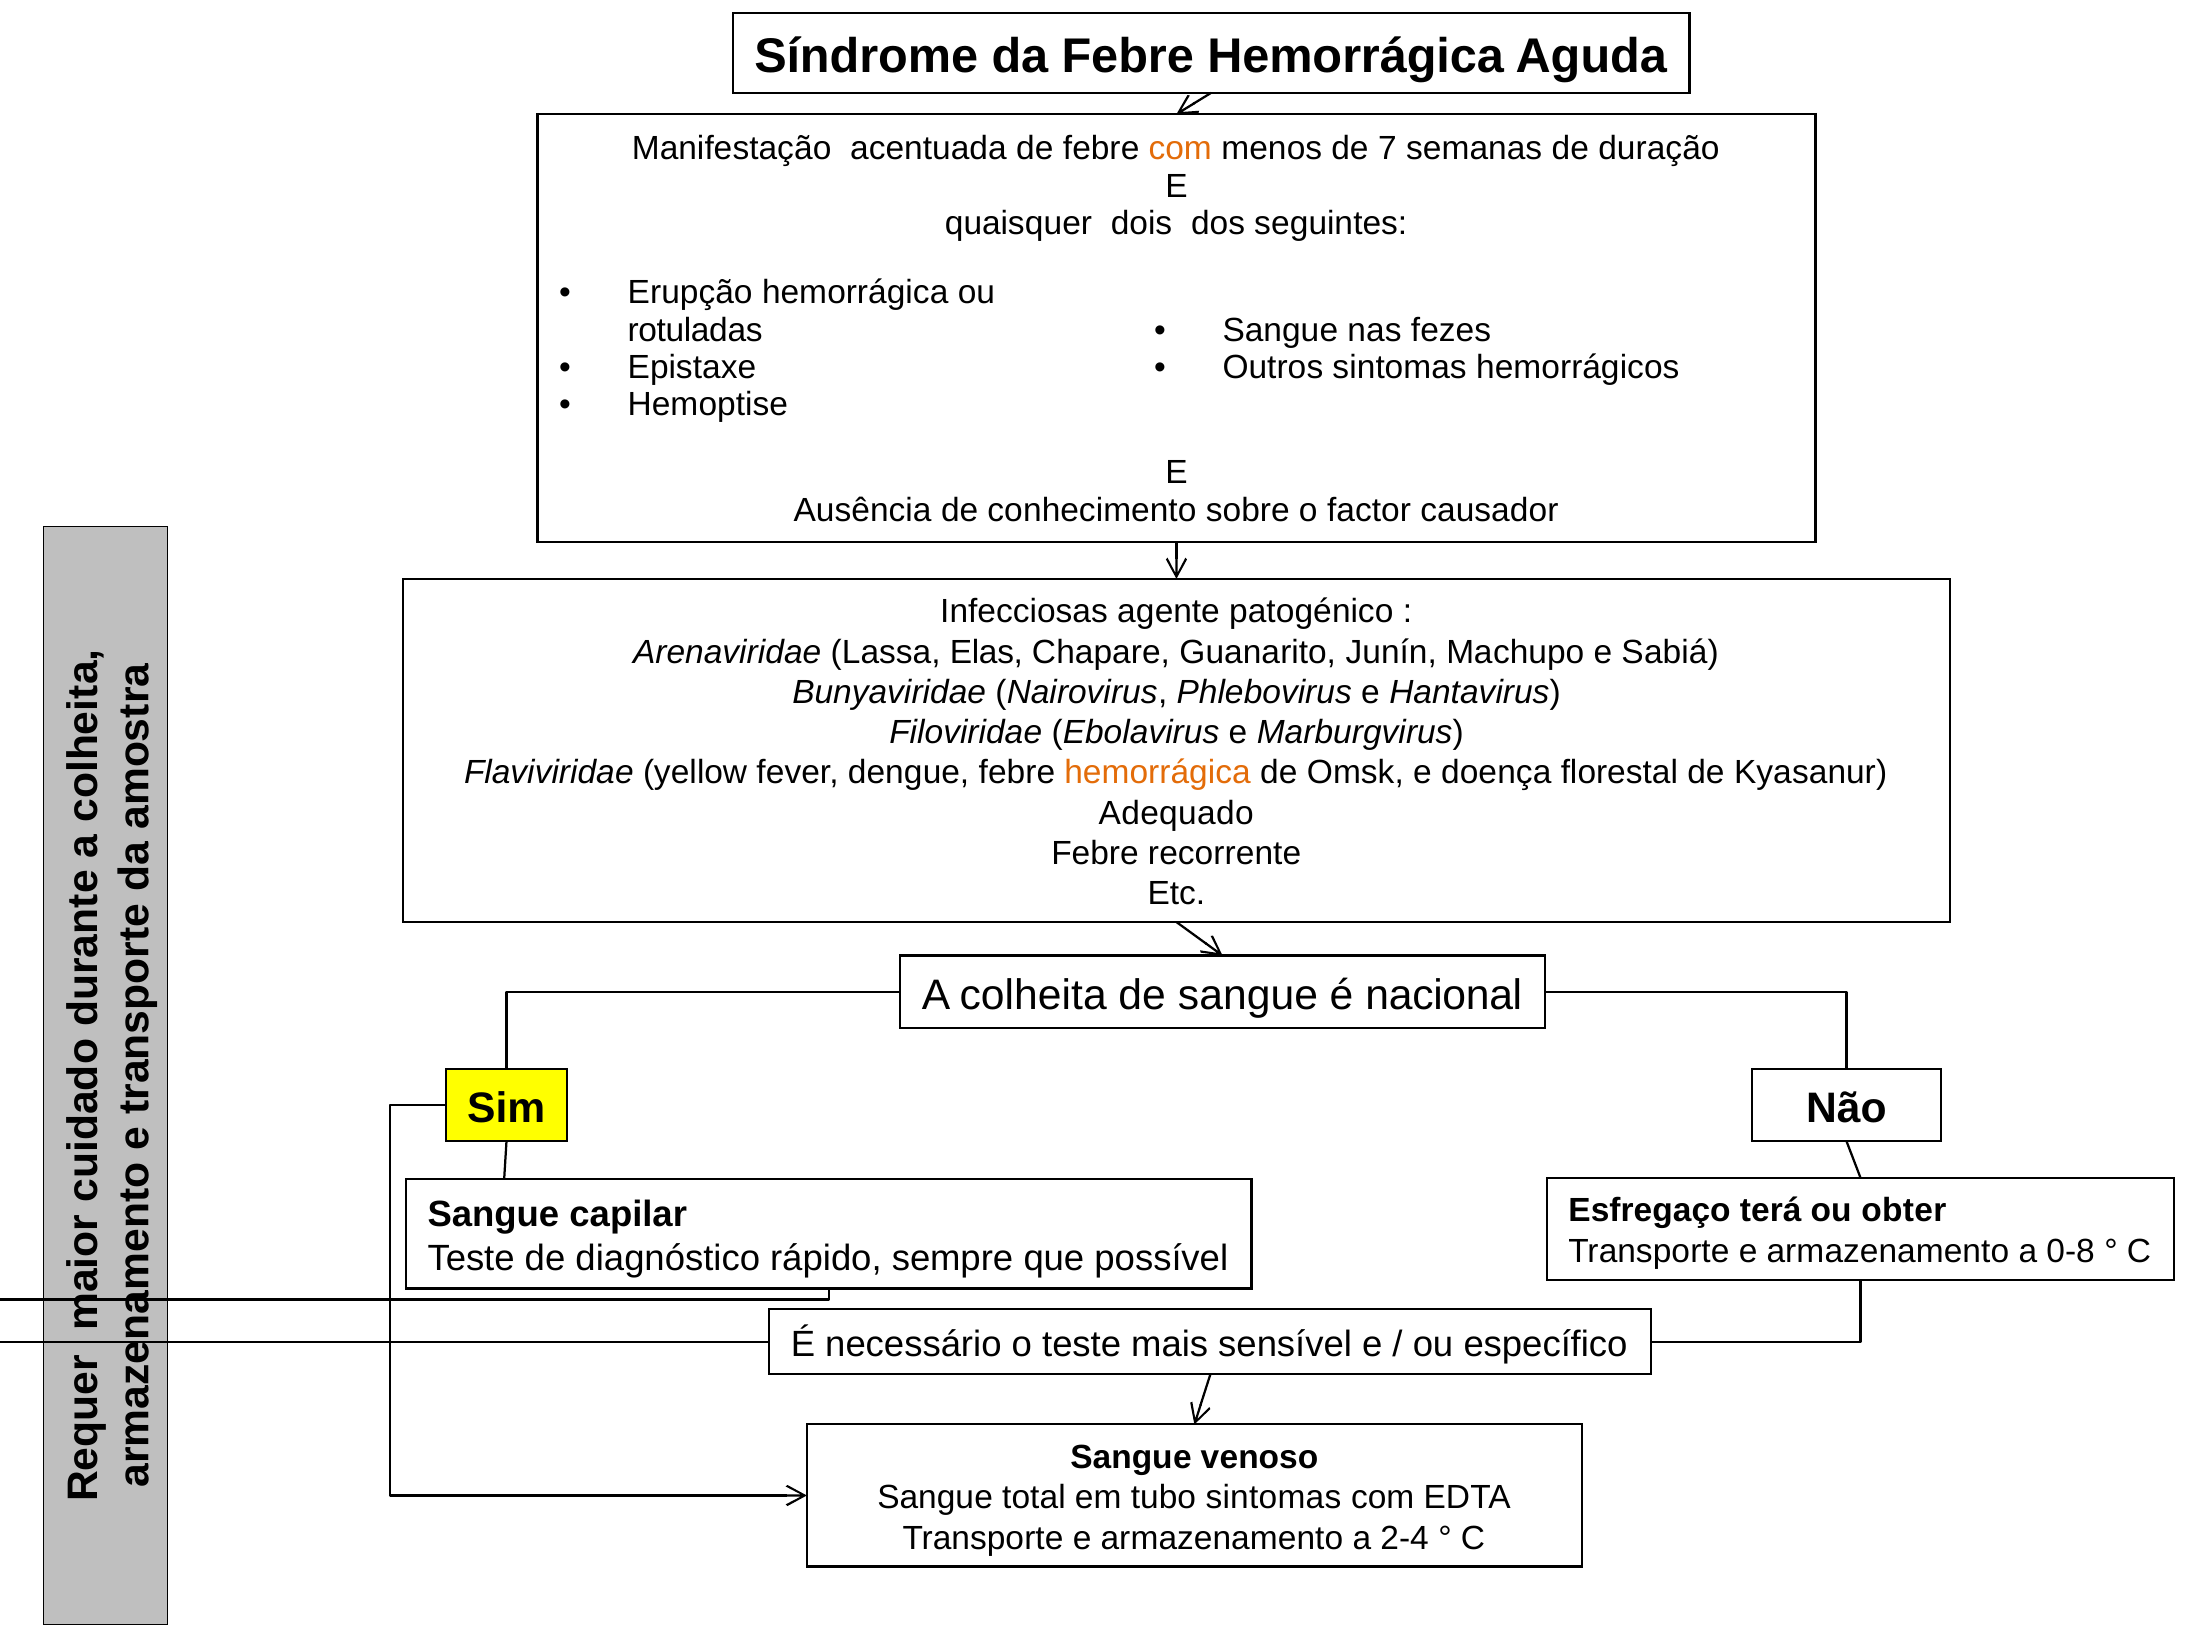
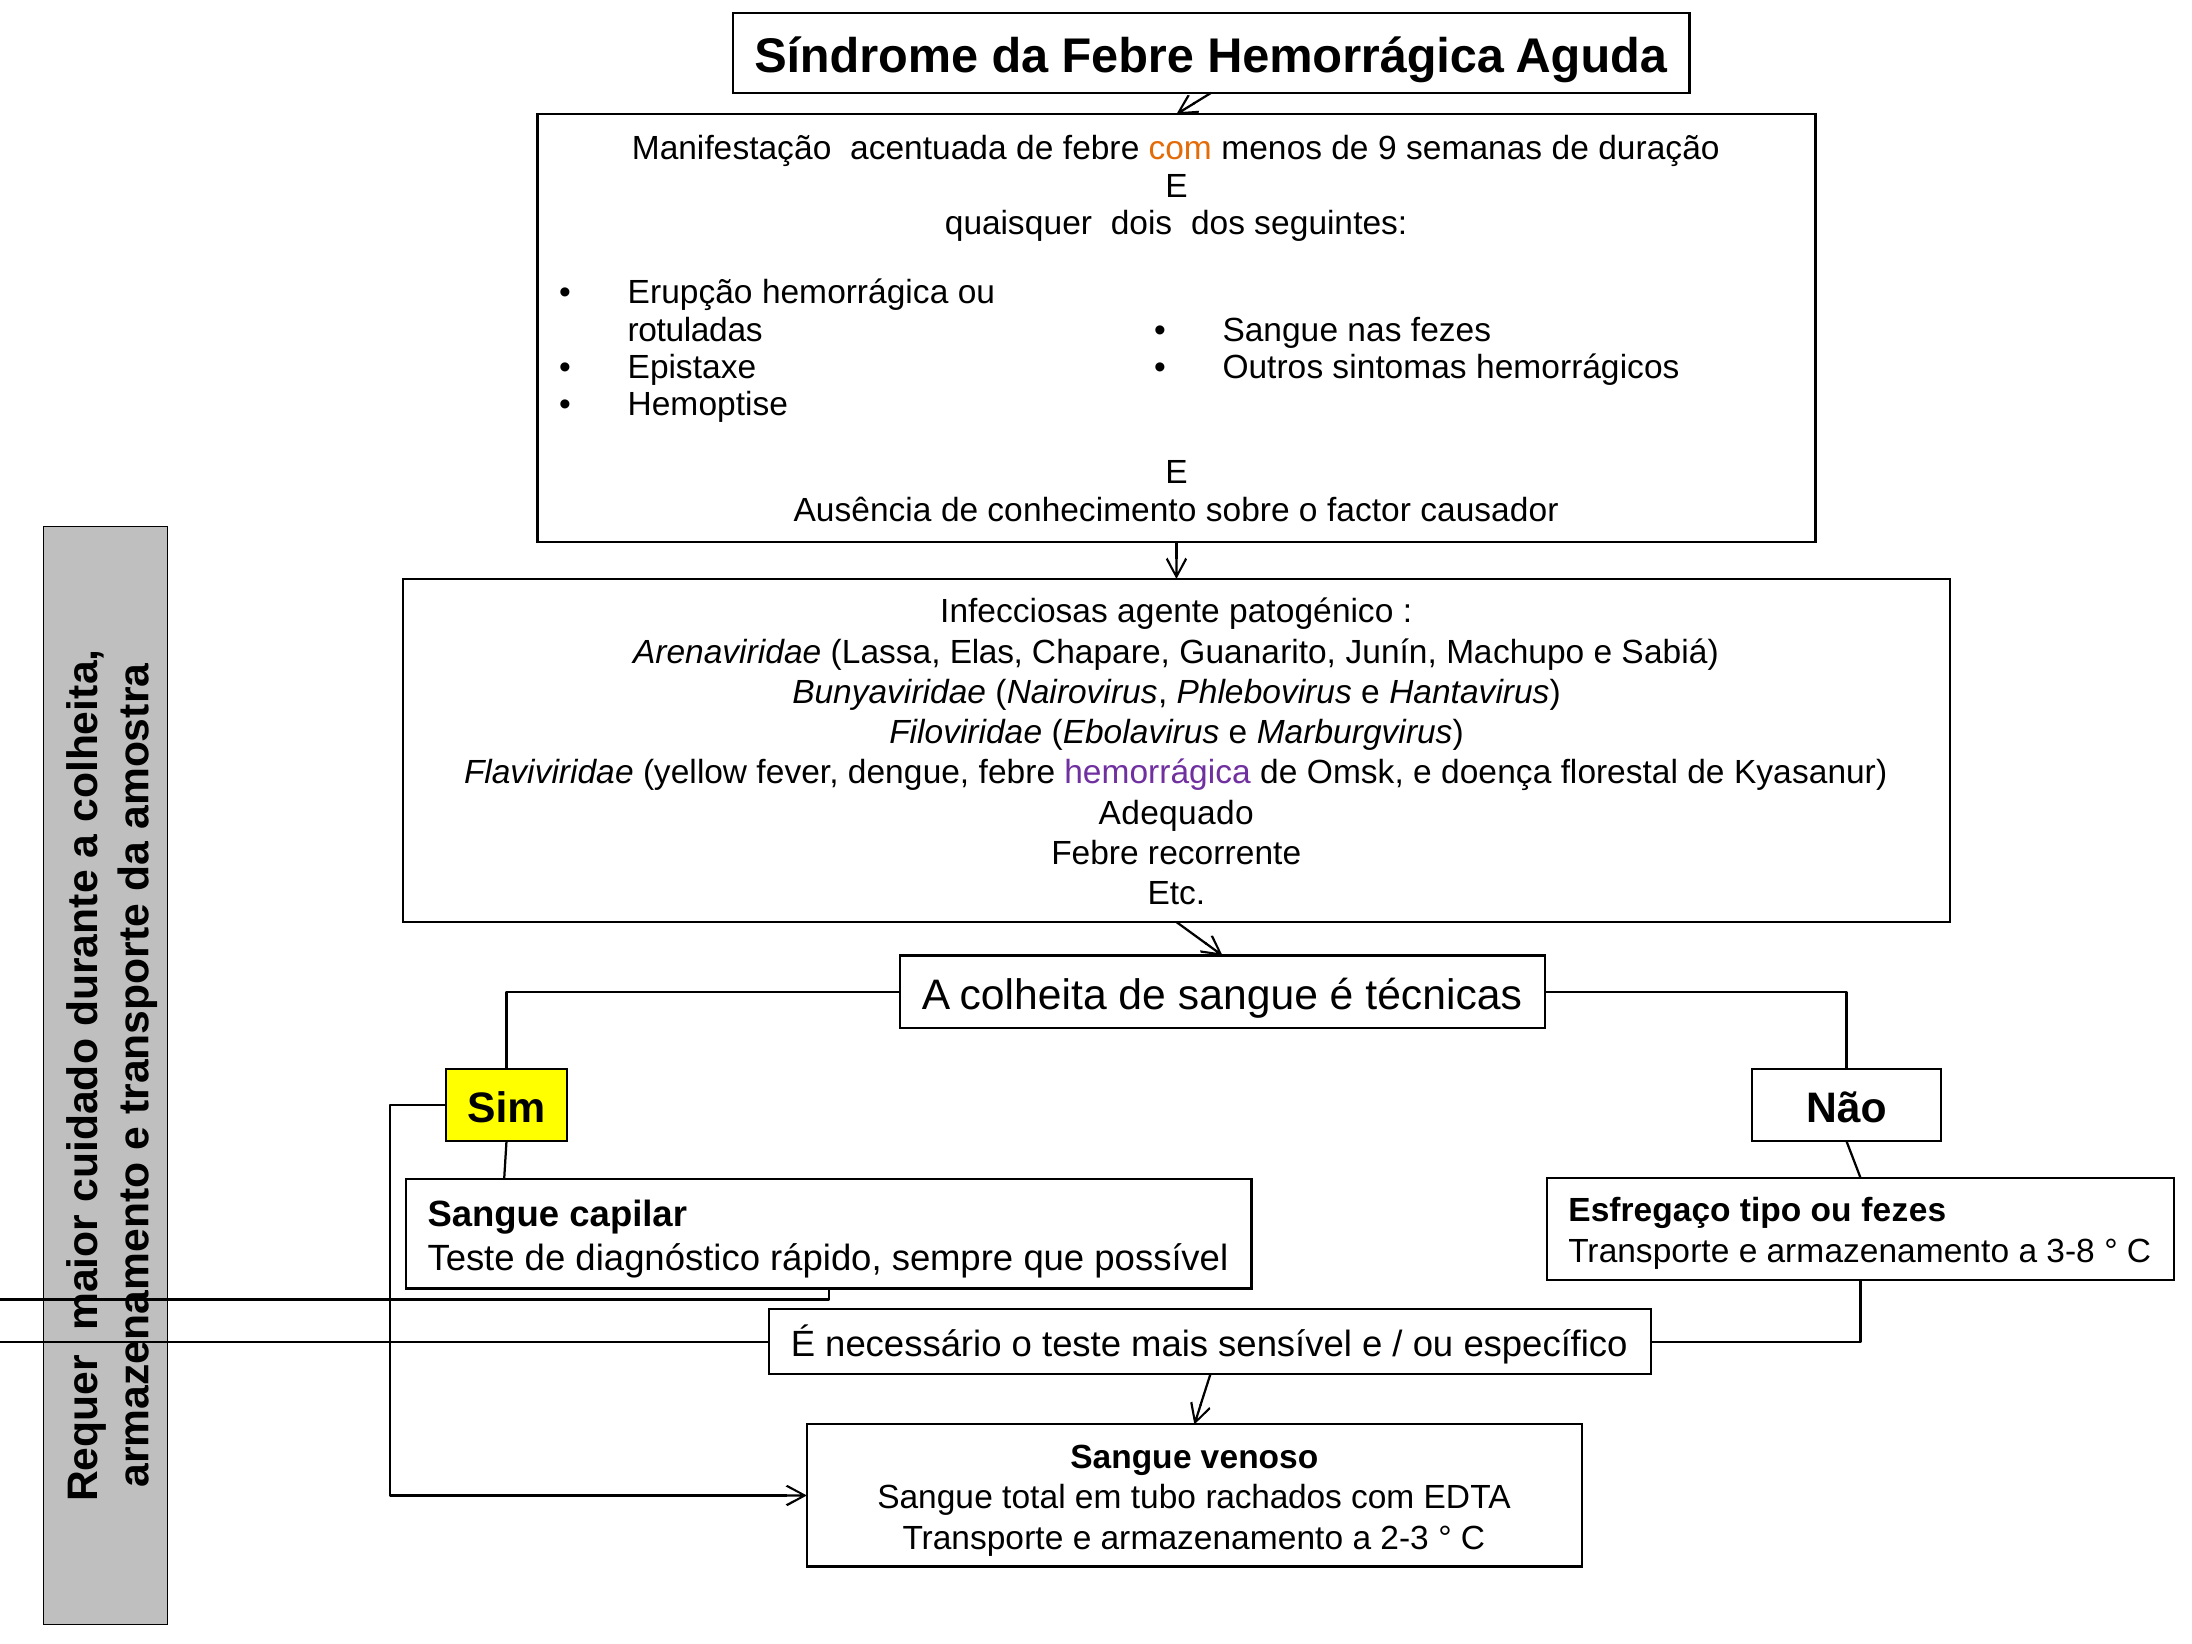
7: 7 -> 9 (1387, 149)
hemorrágica colour: orange -> purple (1158, 773)
nacional: nacional -> técnicas (1444, 995)
terá: terá -> tipo (1771, 1211)
ou obter: obter -> fezes (1904, 1211)
0-8: 0-8 -> 3-8 (2071, 1251)
tubo sintomas: sintomas -> rachados (1274, 1498)
2-4: 2-4 -> 2-3 (1405, 1538)
